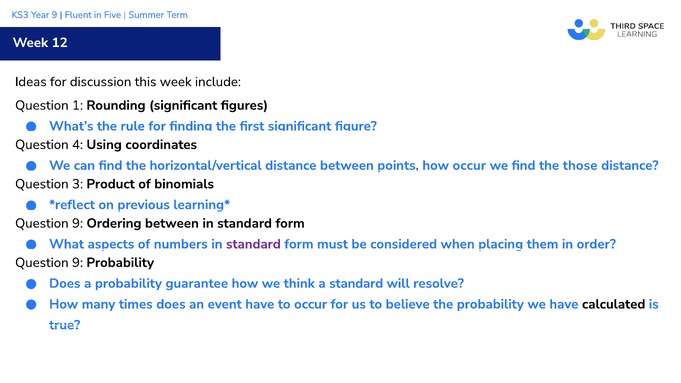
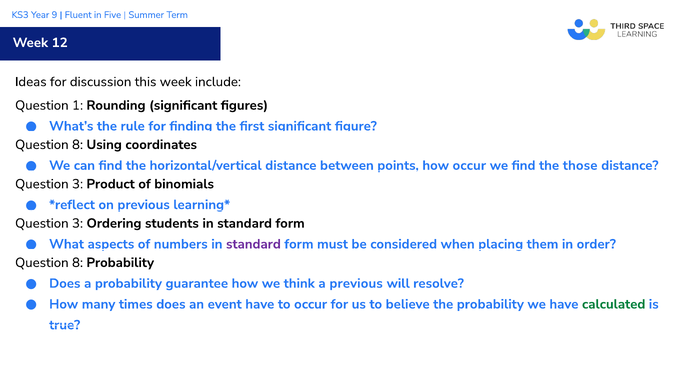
4: 4 -> 8 (78, 145)
9: 9 -> 3 (78, 223)
Ordering between: between -> students (172, 223)
9: 9 -> 8 (78, 263)
a standard: standard -> previous (356, 283)
calculated colour: black -> green (614, 304)
